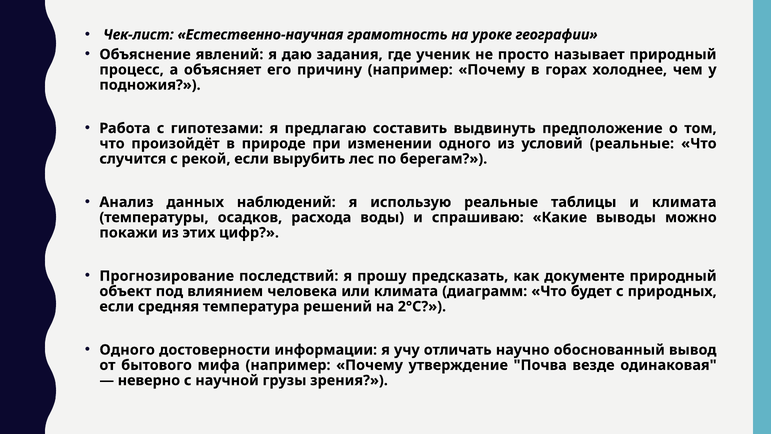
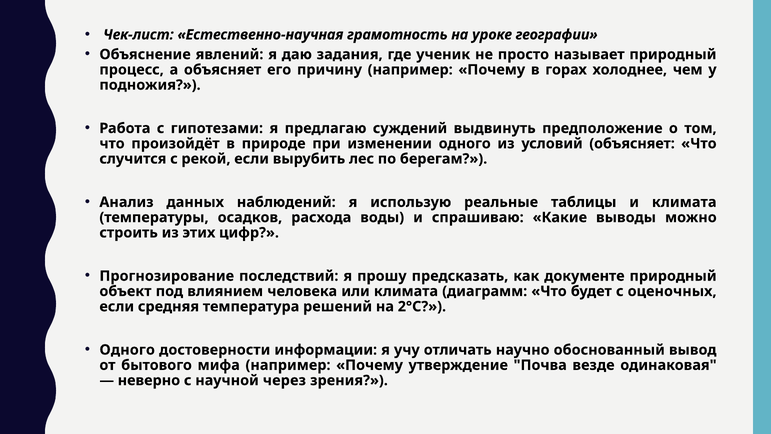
составить: составить -> суждений (410, 128)
условий реальные: реальные -> объясняет (632, 143)
покажи: покажи -> строить (129, 233)
природных: природных -> оценочных (672, 291)
грузы: грузы -> через (284, 380)
